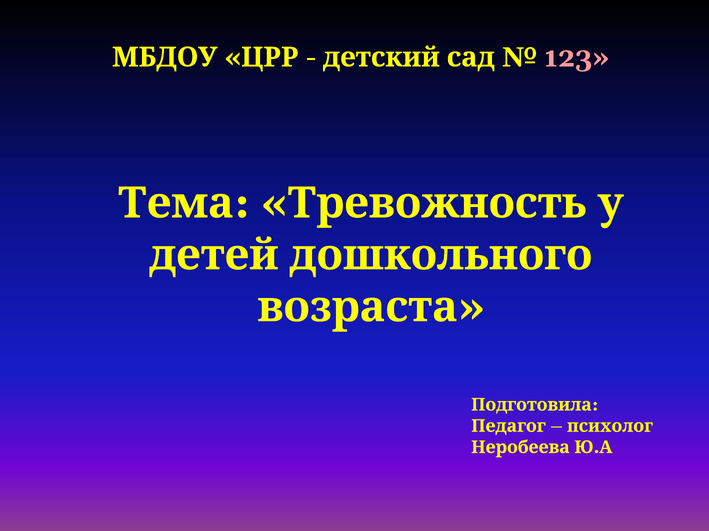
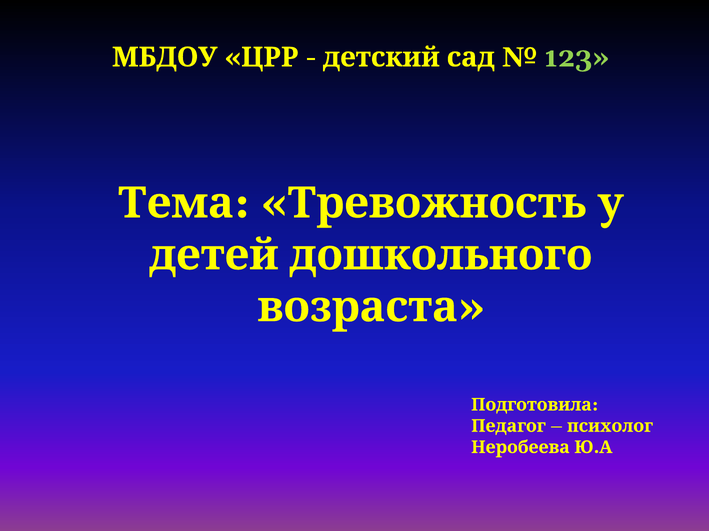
123 colour: pink -> light green (577, 57)
